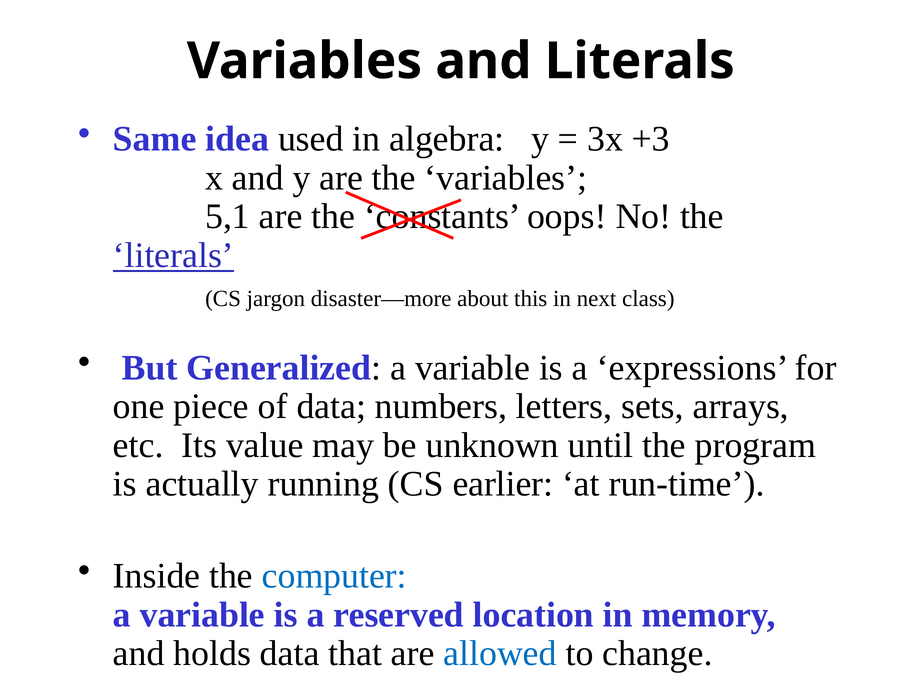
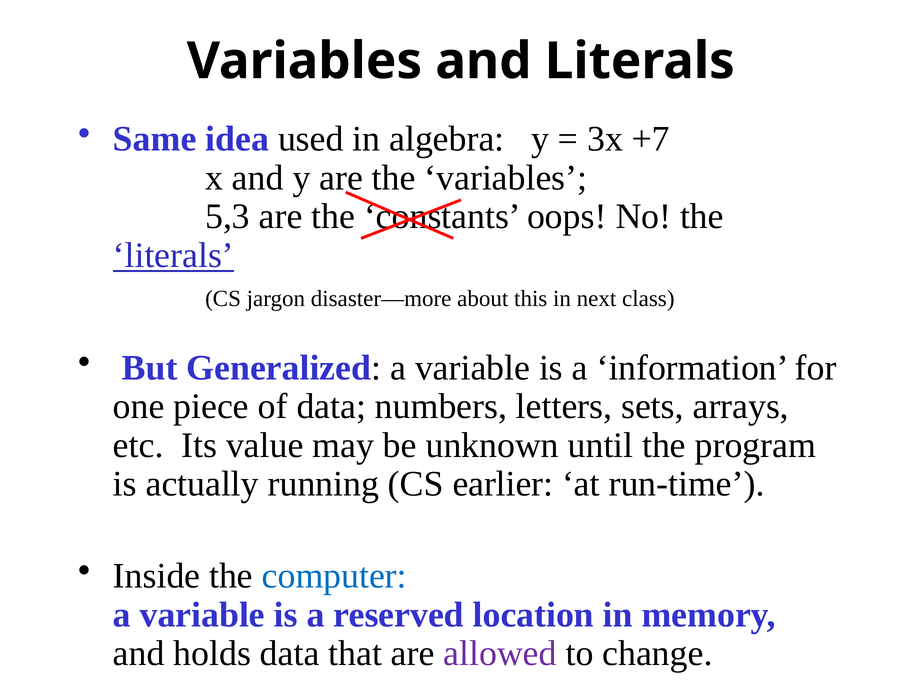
+3: +3 -> +7 (651, 139)
5,1: 5,1 -> 5,3 (228, 216)
expressions: expressions -> information (693, 368)
allowed colour: blue -> purple (500, 653)
